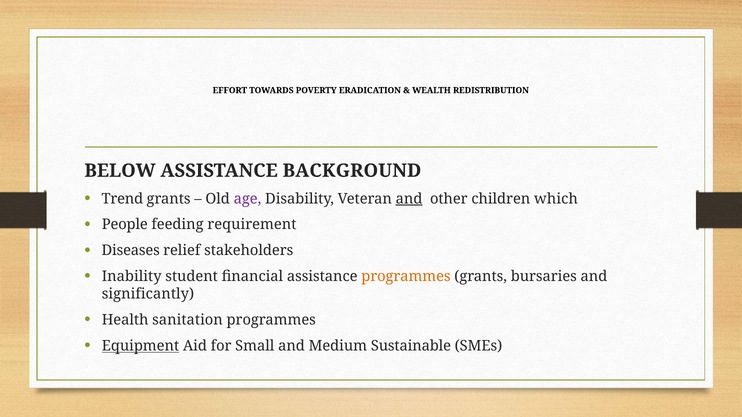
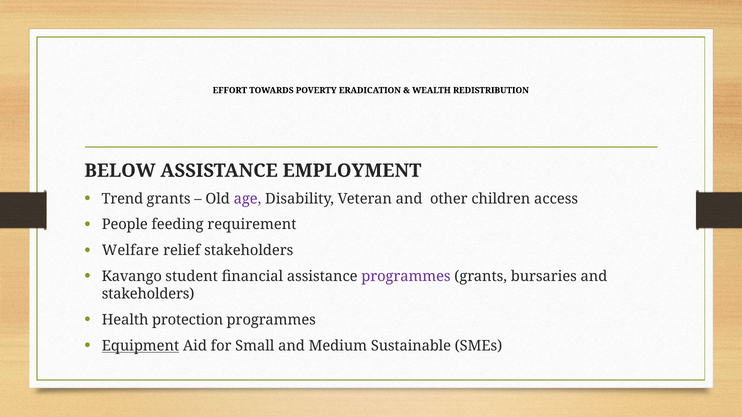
BACKGROUND: BACKGROUND -> EMPLOYMENT (352, 171)
and underline: present -> none (409, 199)
which: which -> access (556, 199)
Diseases: Diseases -> Welfare (131, 251)
Inability: Inability -> Kavango (132, 277)
programmes colour: orange -> purple (406, 277)
significantly: significantly -> stakeholders (148, 294)
sanitation: sanitation -> protection (188, 320)
